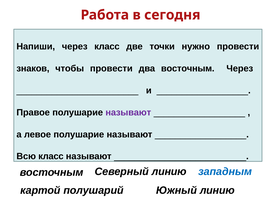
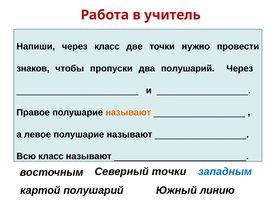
сегодня: сегодня -> учитель (172, 15)
чтобы провести: провести -> пропуски (111, 68)
два восточным: восточным -> полушарий (188, 68)
называют colour: purple -> orange (128, 112)
Северный линию: линию -> точки (169, 171)
